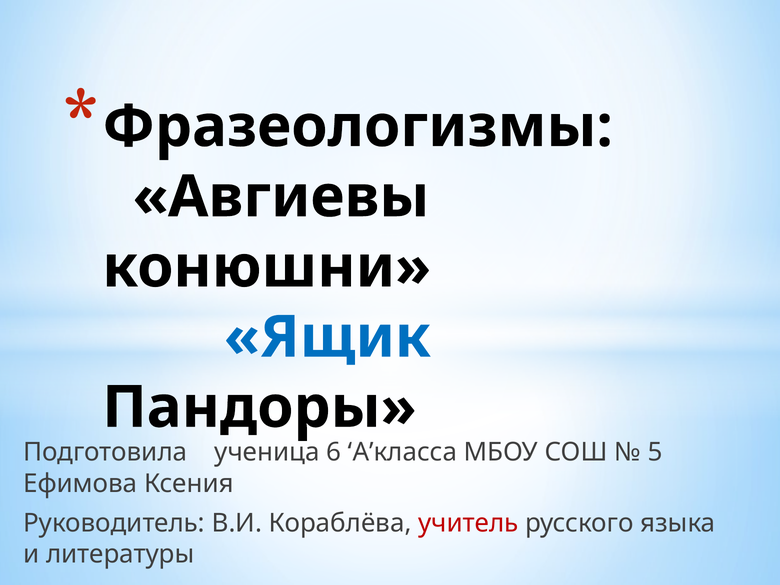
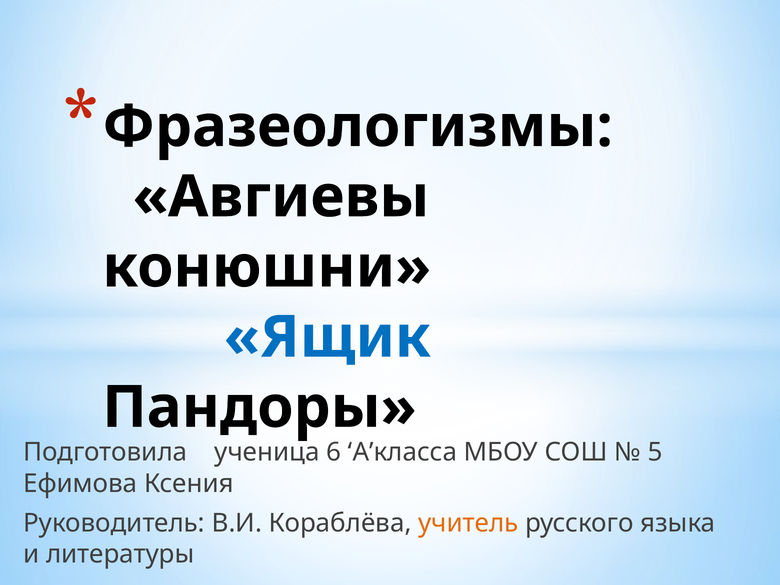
учитель colour: red -> orange (468, 523)
